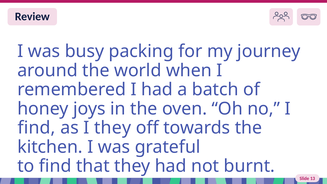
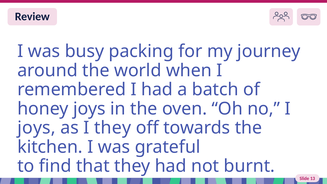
find: find -> joys (37, 128)
